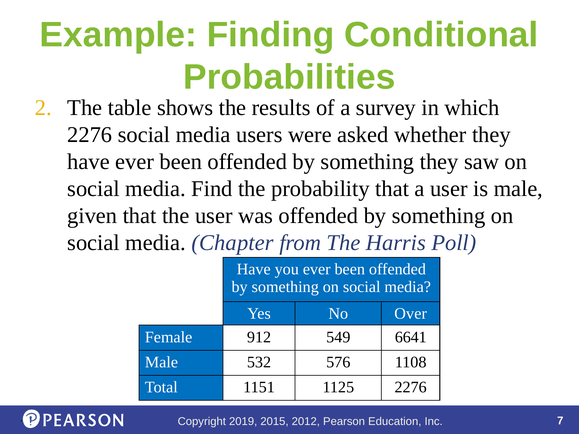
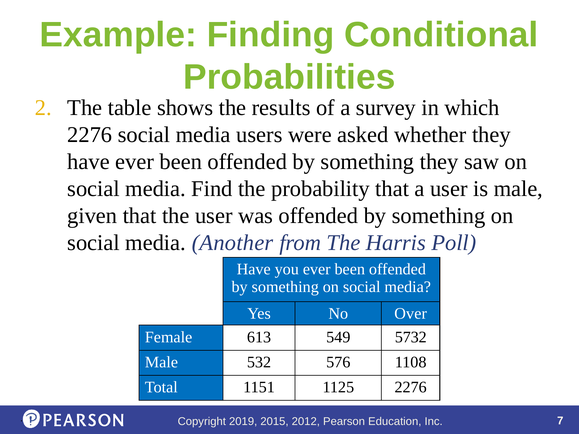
Chapter: Chapter -> Another (233, 243)
912: 912 -> 613 (259, 337)
6641: 6641 -> 5732 (411, 337)
